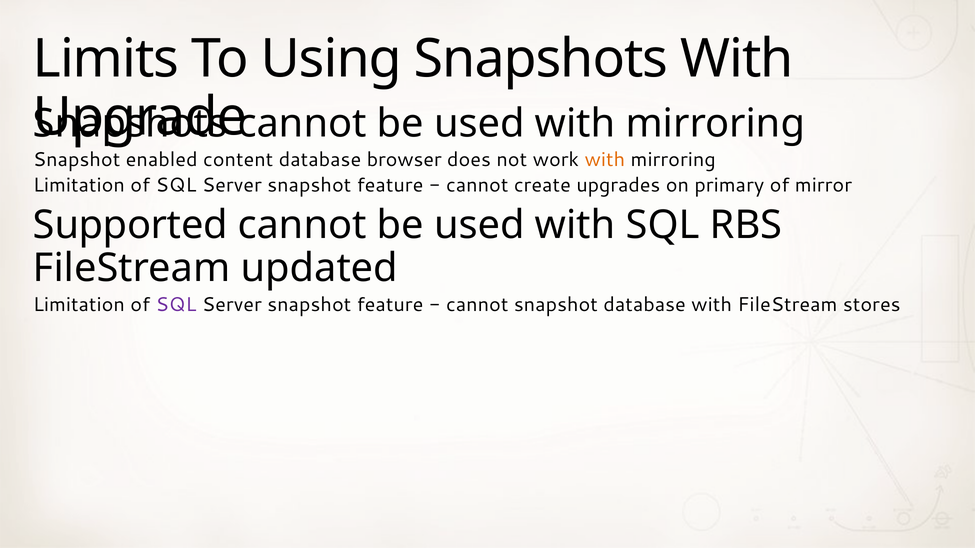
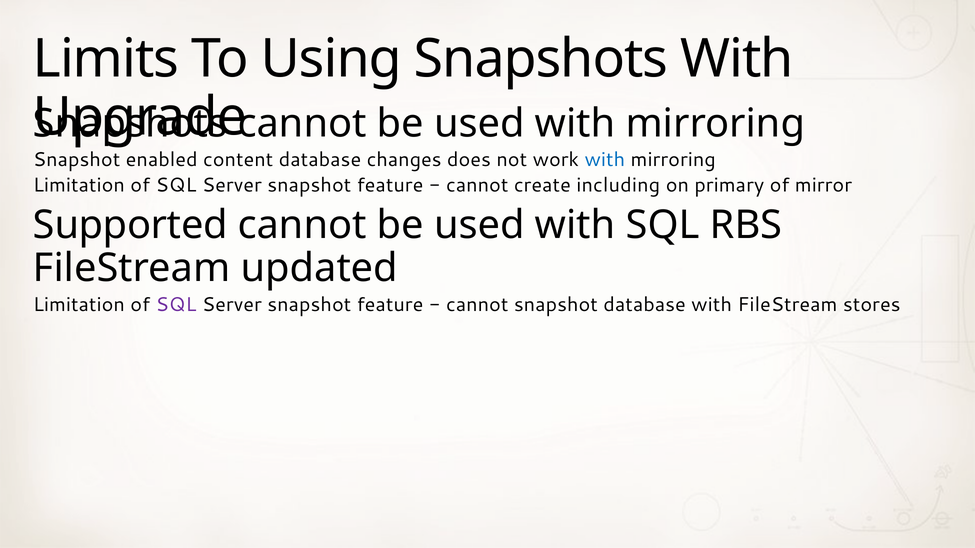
browser: browser -> changes (404, 160)
with colour: orange -> blue (605, 160)
upgrades: upgrades -> including (618, 185)
